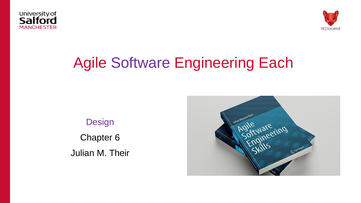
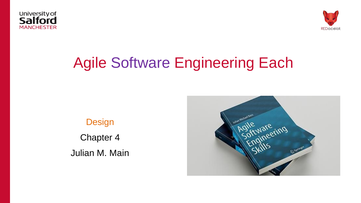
Design colour: purple -> orange (100, 122)
6: 6 -> 4 (117, 138)
Their: Their -> Main (119, 153)
